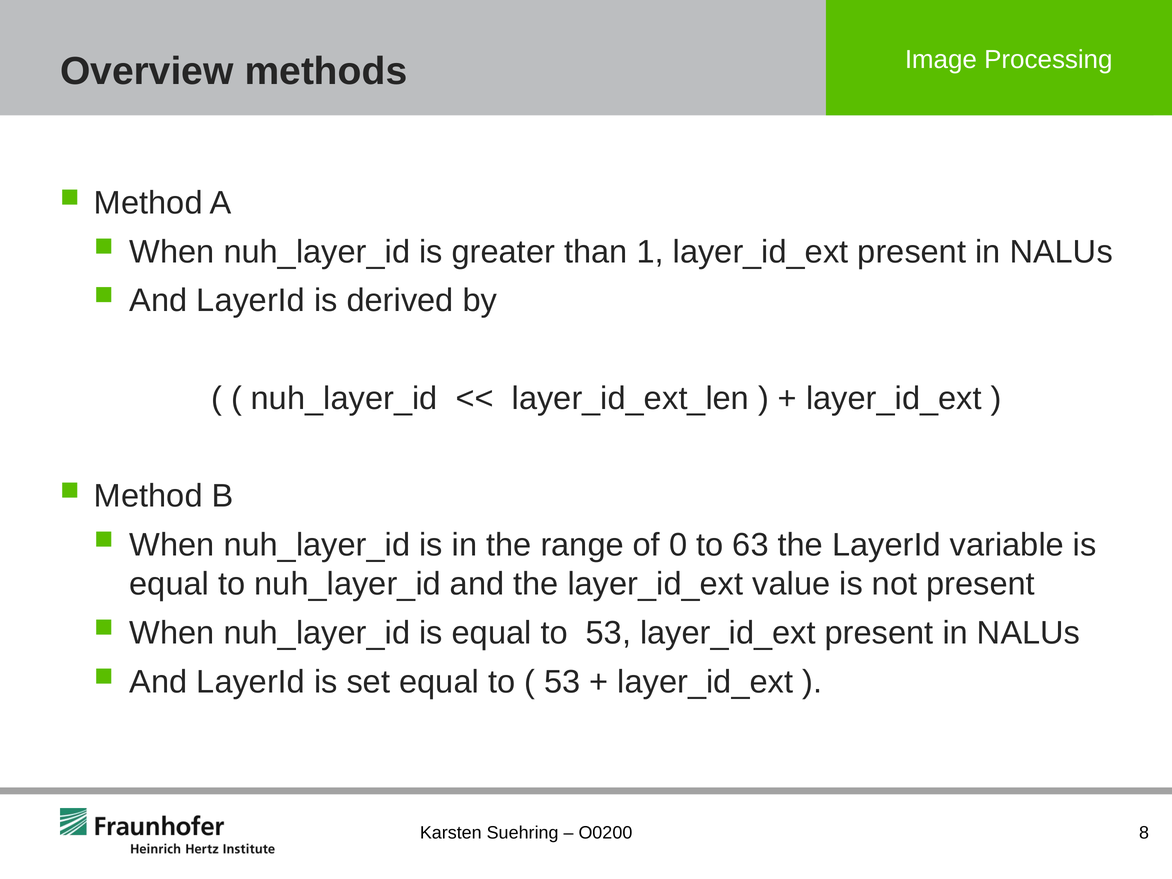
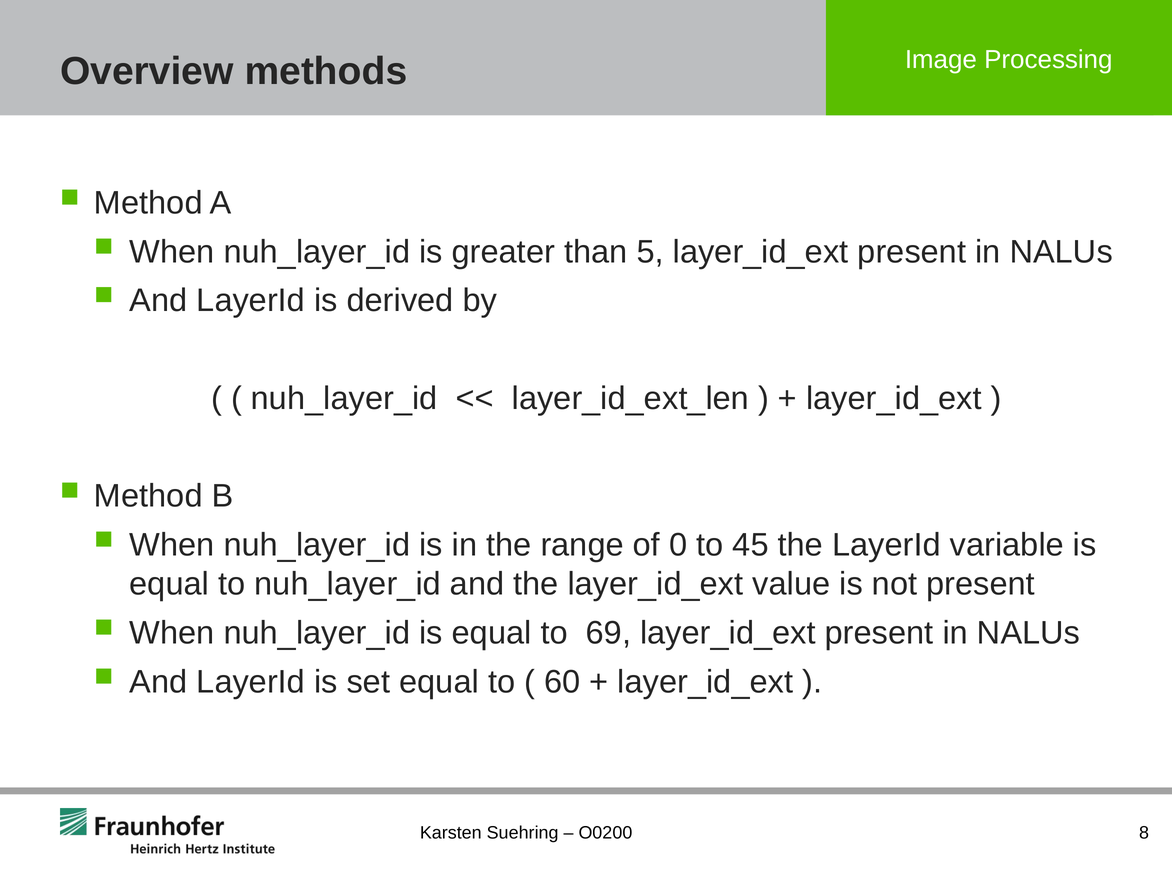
1: 1 -> 5 (650, 252)
63: 63 -> 45 (751, 545)
to 53: 53 -> 69 (608, 633)
53: 53 -> 60 (562, 682)
